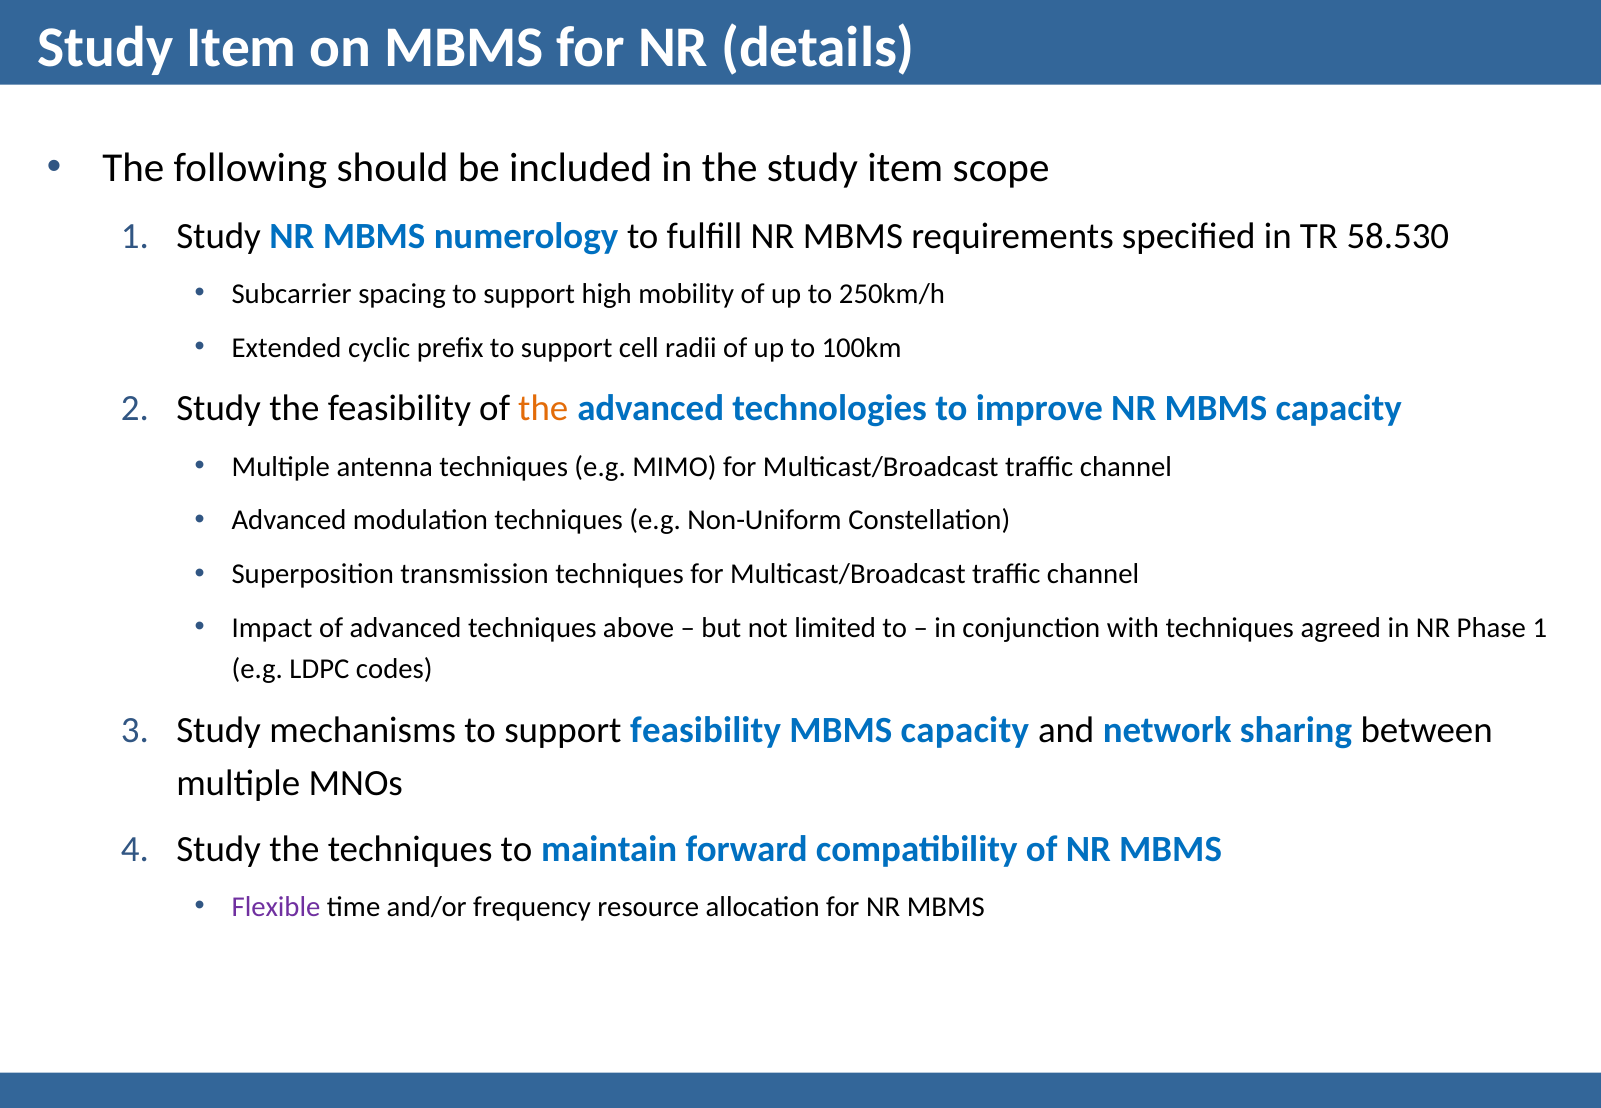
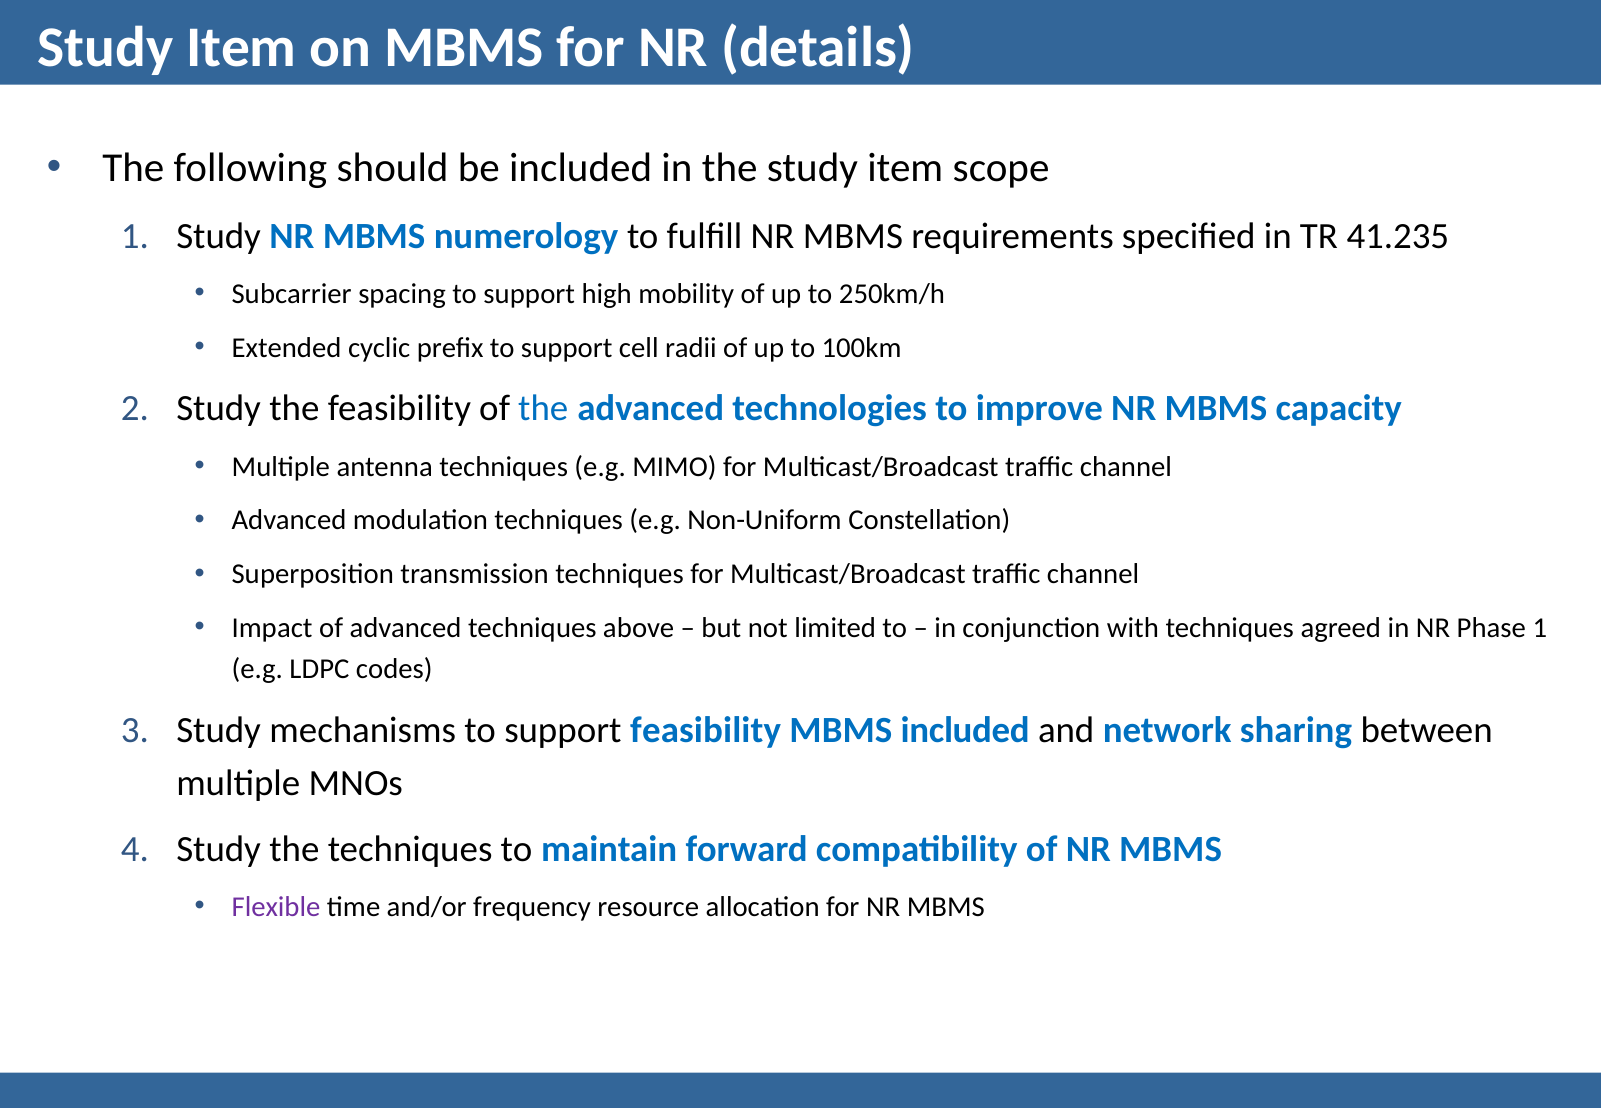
58.530: 58.530 -> 41.235 (1398, 236)
the colour: orange -> blue (543, 409)
capacity: capacity -> included (965, 731)
